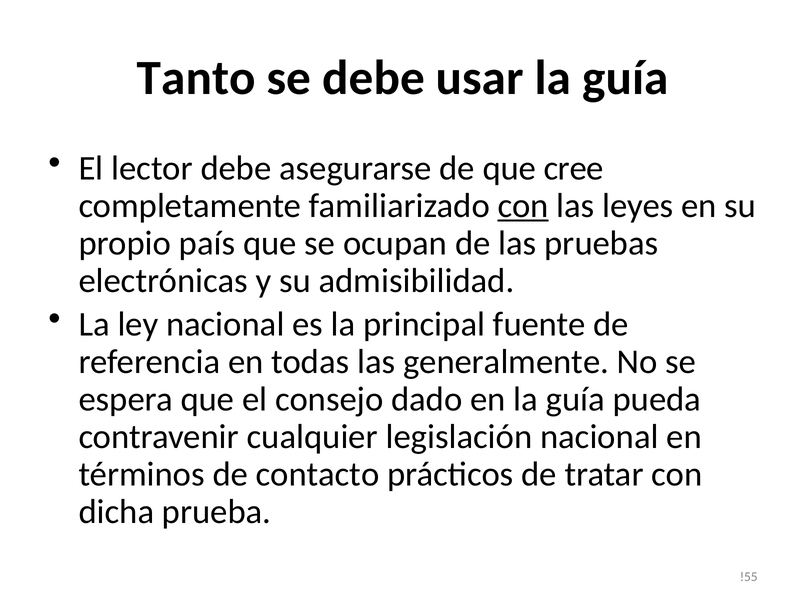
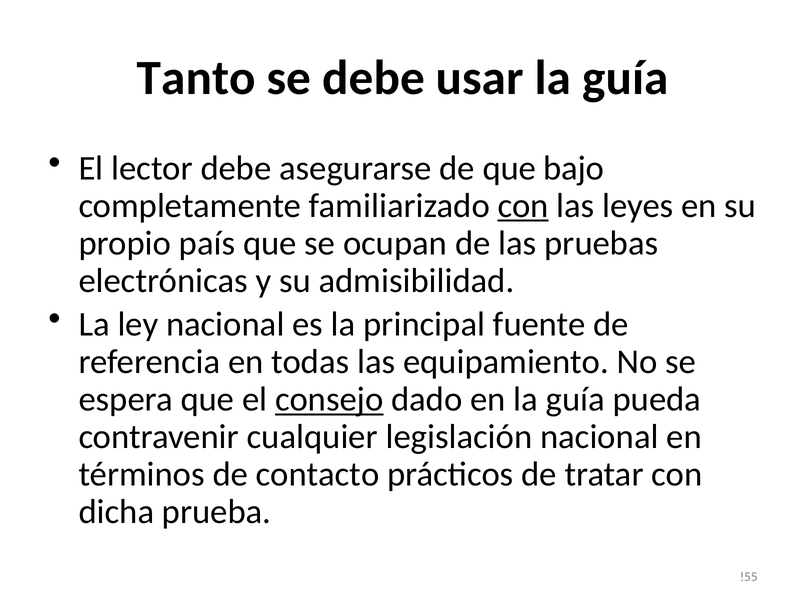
cree: cree -> bajo (574, 168)
generalmente: generalmente -> equipamiento (506, 362)
consejo underline: none -> present (329, 400)
